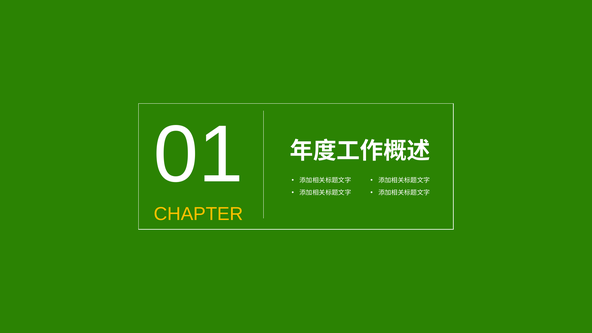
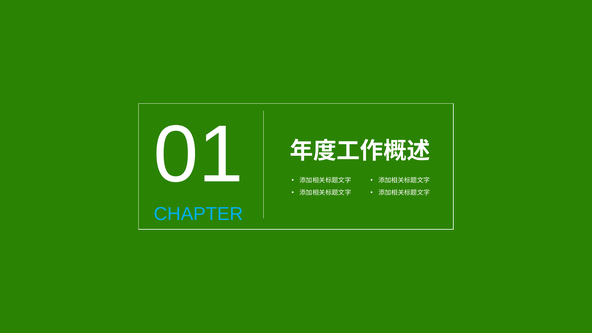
CHAPTER colour: yellow -> light blue (198, 214)
